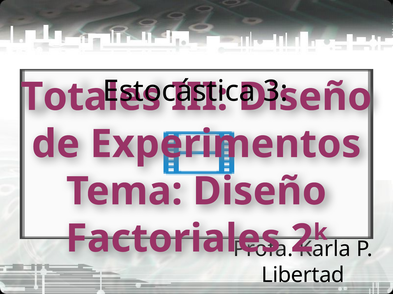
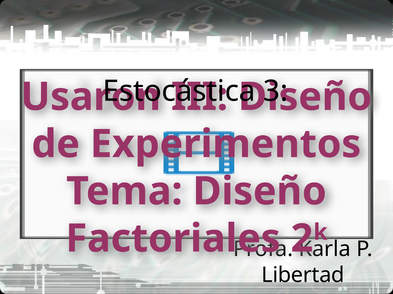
Totales: Totales -> Usaron (91, 97)
